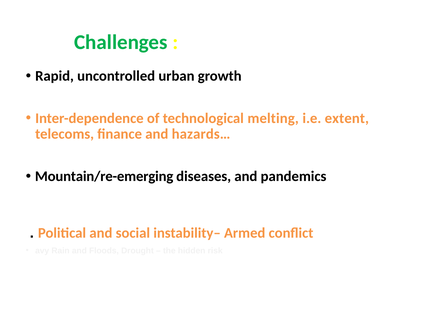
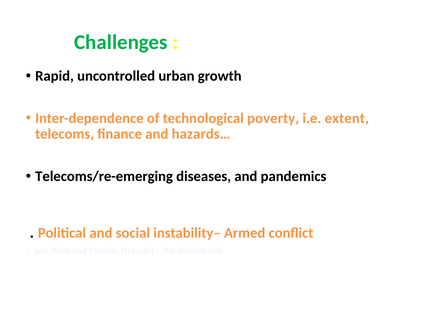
melting: melting -> poverty (273, 118)
Mountain/re-emerging: Mountain/re-emerging -> Telecoms/re-emerging (104, 177)
